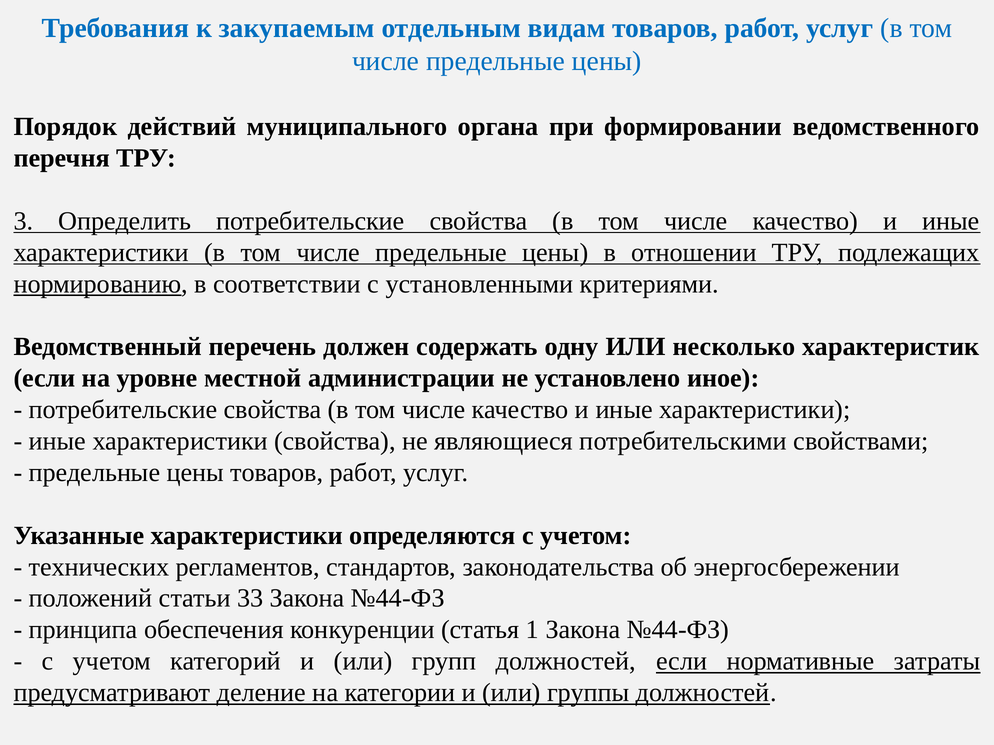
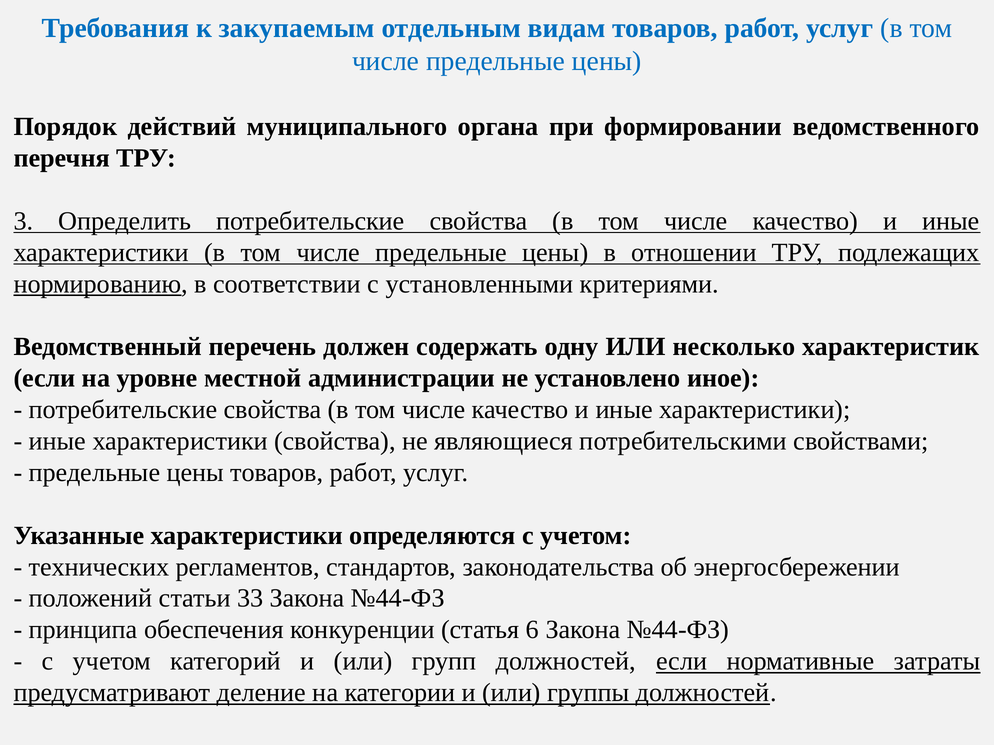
1: 1 -> 6 (532, 630)
